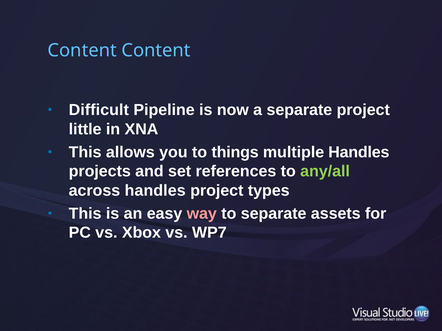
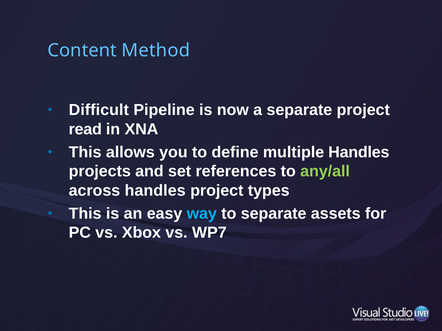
Content Content: Content -> Method (156, 50)
little: little -> read (85, 129)
things: things -> define (235, 152)
way colour: pink -> light blue (202, 214)
